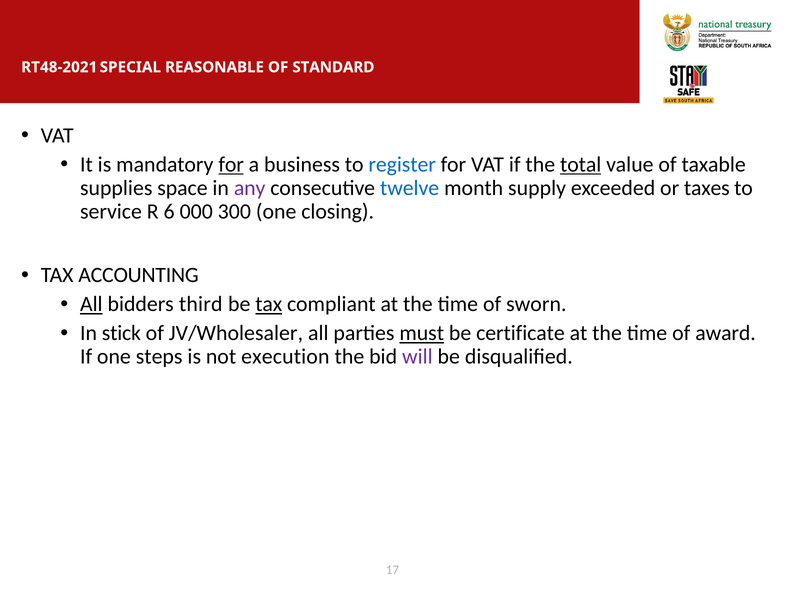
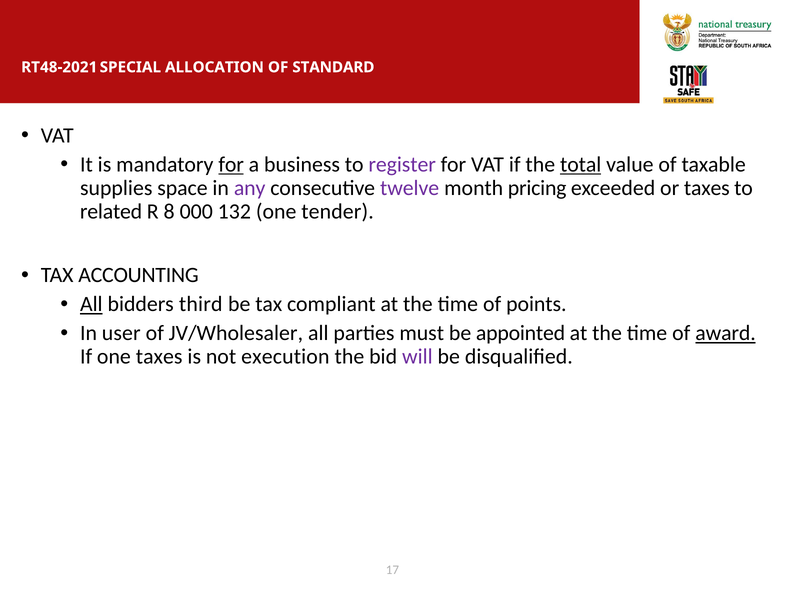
REASONABLE: REASONABLE -> ALLOCATION (215, 67)
register colour: blue -> purple (402, 165)
twelve colour: blue -> purple (410, 188)
supply: supply -> pricing (537, 188)
service: service -> related (111, 212)
6: 6 -> 8 (169, 212)
300: 300 -> 132 (234, 212)
closing: closing -> tender (338, 212)
tax underline: present -> none (269, 304)
sworn: sworn -> points (536, 304)
stick: stick -> user (121, 333)
must underline: present -> none (422, 333)
certificate: certificate -> appointed (521, 333)
award underline: none -> present (726, 333)
one steps: steps -> taxes (159, 357)
